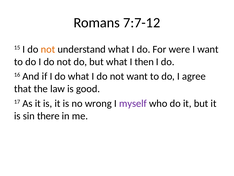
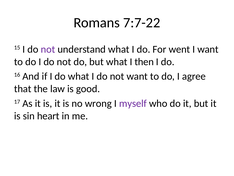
7:7-12: 7:7-12 -> 7:7-22 (142, 23)
not colour: orange -> purple (48, 49)
were: were -> went (179, 49)
there: there -> heart (48, 116)
